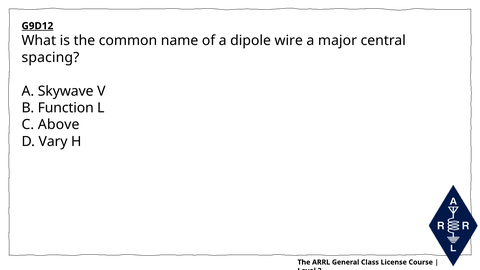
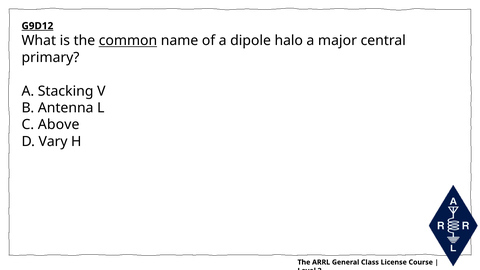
common underline: none -> present (128, 41)
wire: wire -> halo (289, 41)
spacing: spacing -> primary (50, 57)
Skywave: Skywave -> Stacking (66, 91)
Function: Function -> Antenna (66, 108)
